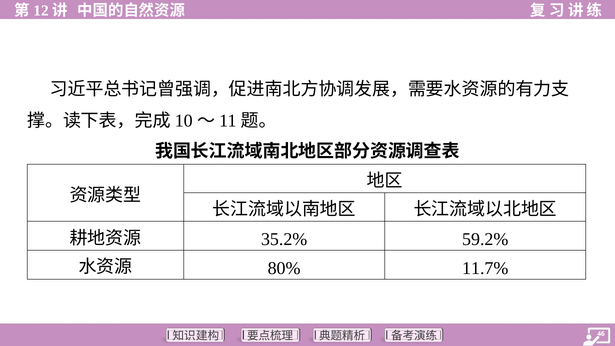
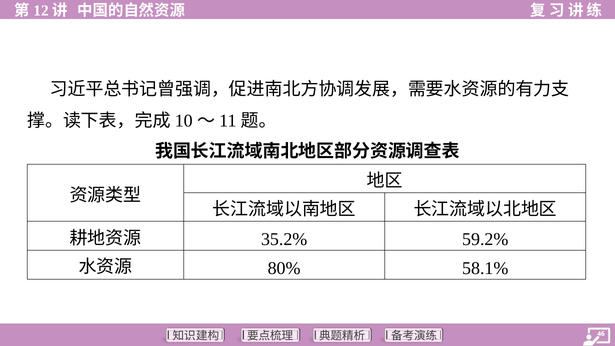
11.7%: 11.7% -> 58.1% (485, 268)
